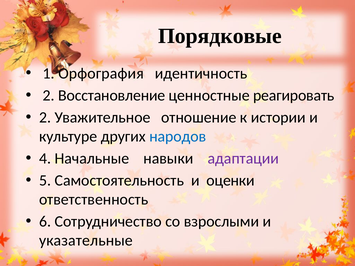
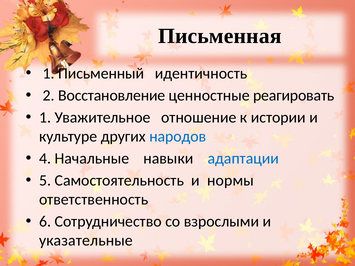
Порядковые: Порядковые -> Письменная (220, 36)
Орфография: Орфография -> Письменный (101, 73)
2: 2 -> 1 (45, 118)
адаптации colour: purple -> blue (243, 159)
оценки: оценки -> нормы (230, 181)
